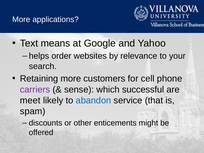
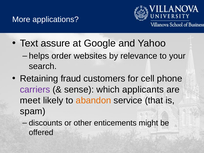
means: means -> assure (55, 43)
Retaining more: more -> fraud (71, 79)
successful: successful -> applicants (143, 90)
abandon colour: blue -> orange (93, 100)
